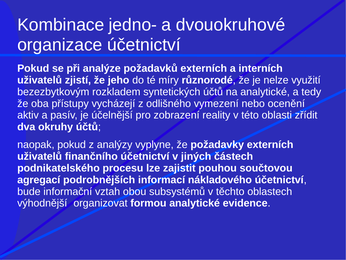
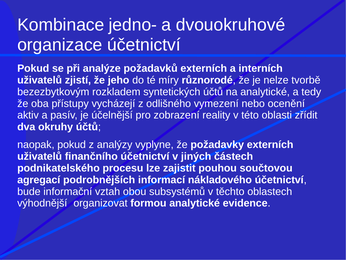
využití: využití -> tvorbě (306, 80)
